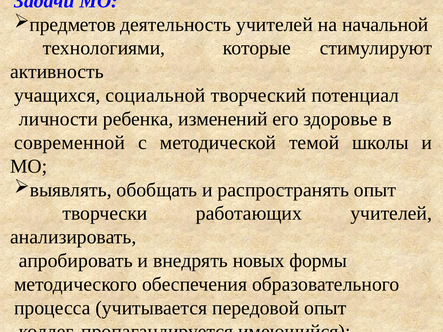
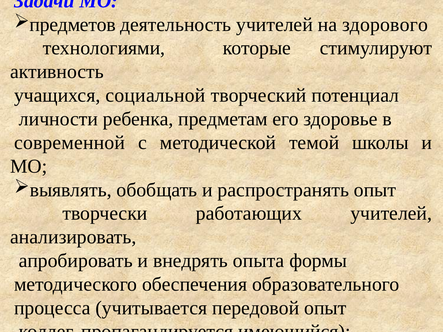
начальной: начальной -> здорового (385, 25)
изменений: изменений -> предметам (223, 119)
новых: новых -> опыта (259, 261)
